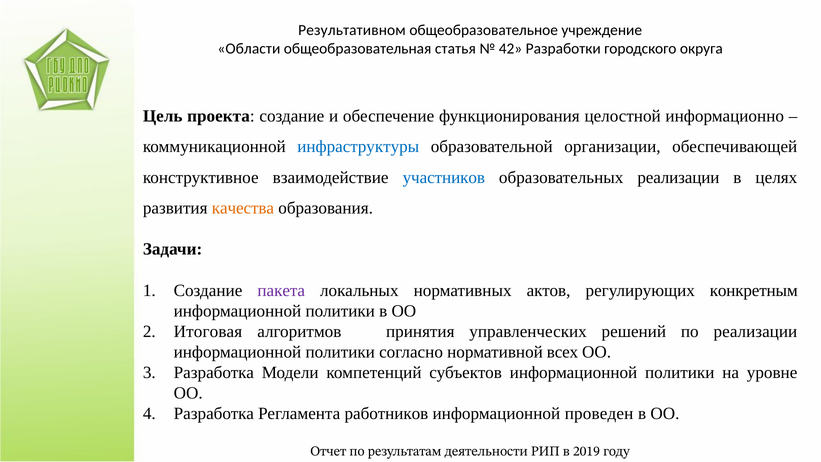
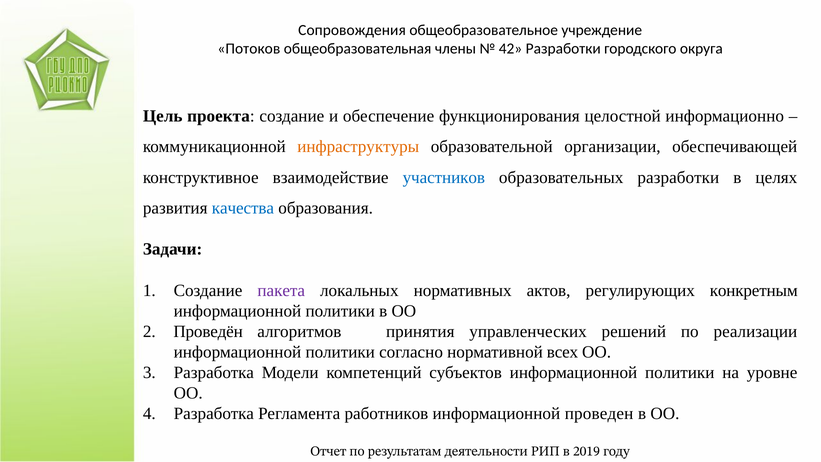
Результативном: Результативном -> Сопровождения (352, 30)
Области: Области -> Потоков (249, 49)
статья: статья -> члены (455, 49)
инфраструктуры colour: blue -> orange (358, 147)
образовательных реализации: реализации -> разработки (678, 177)
качества colour: orange -> blue (243, 208)
Итоговая: Итоговая -> Проведён (208, 331)
